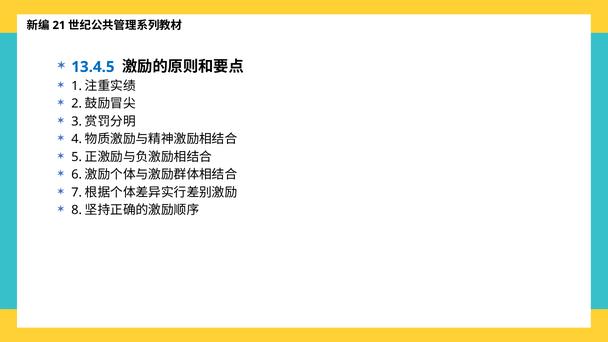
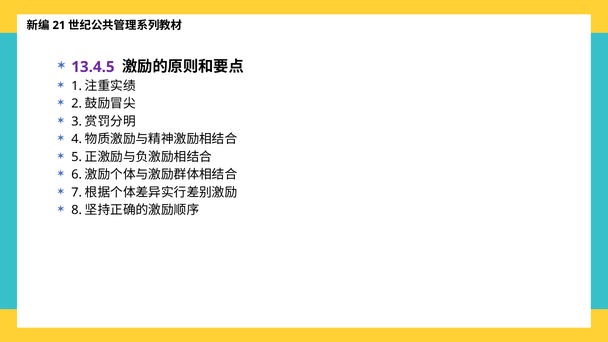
13.4.5 colour: blue -> purple (93, 67)
